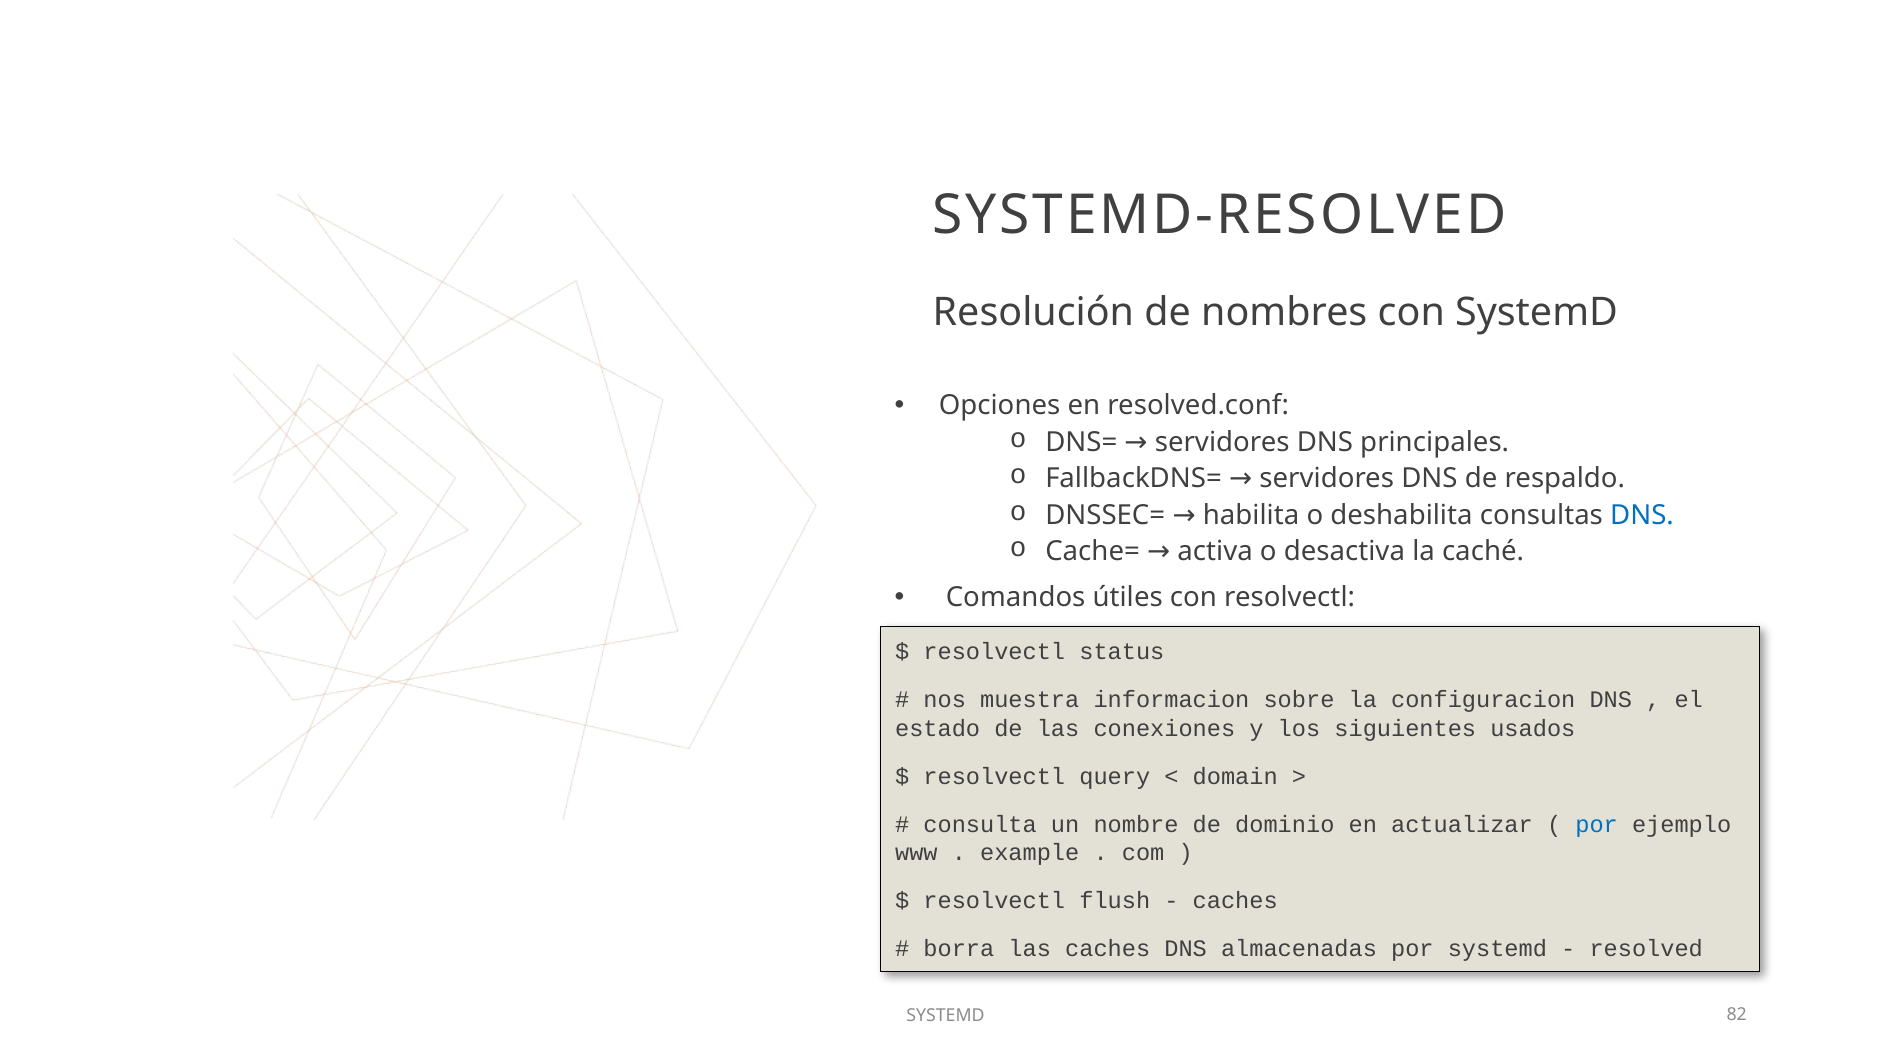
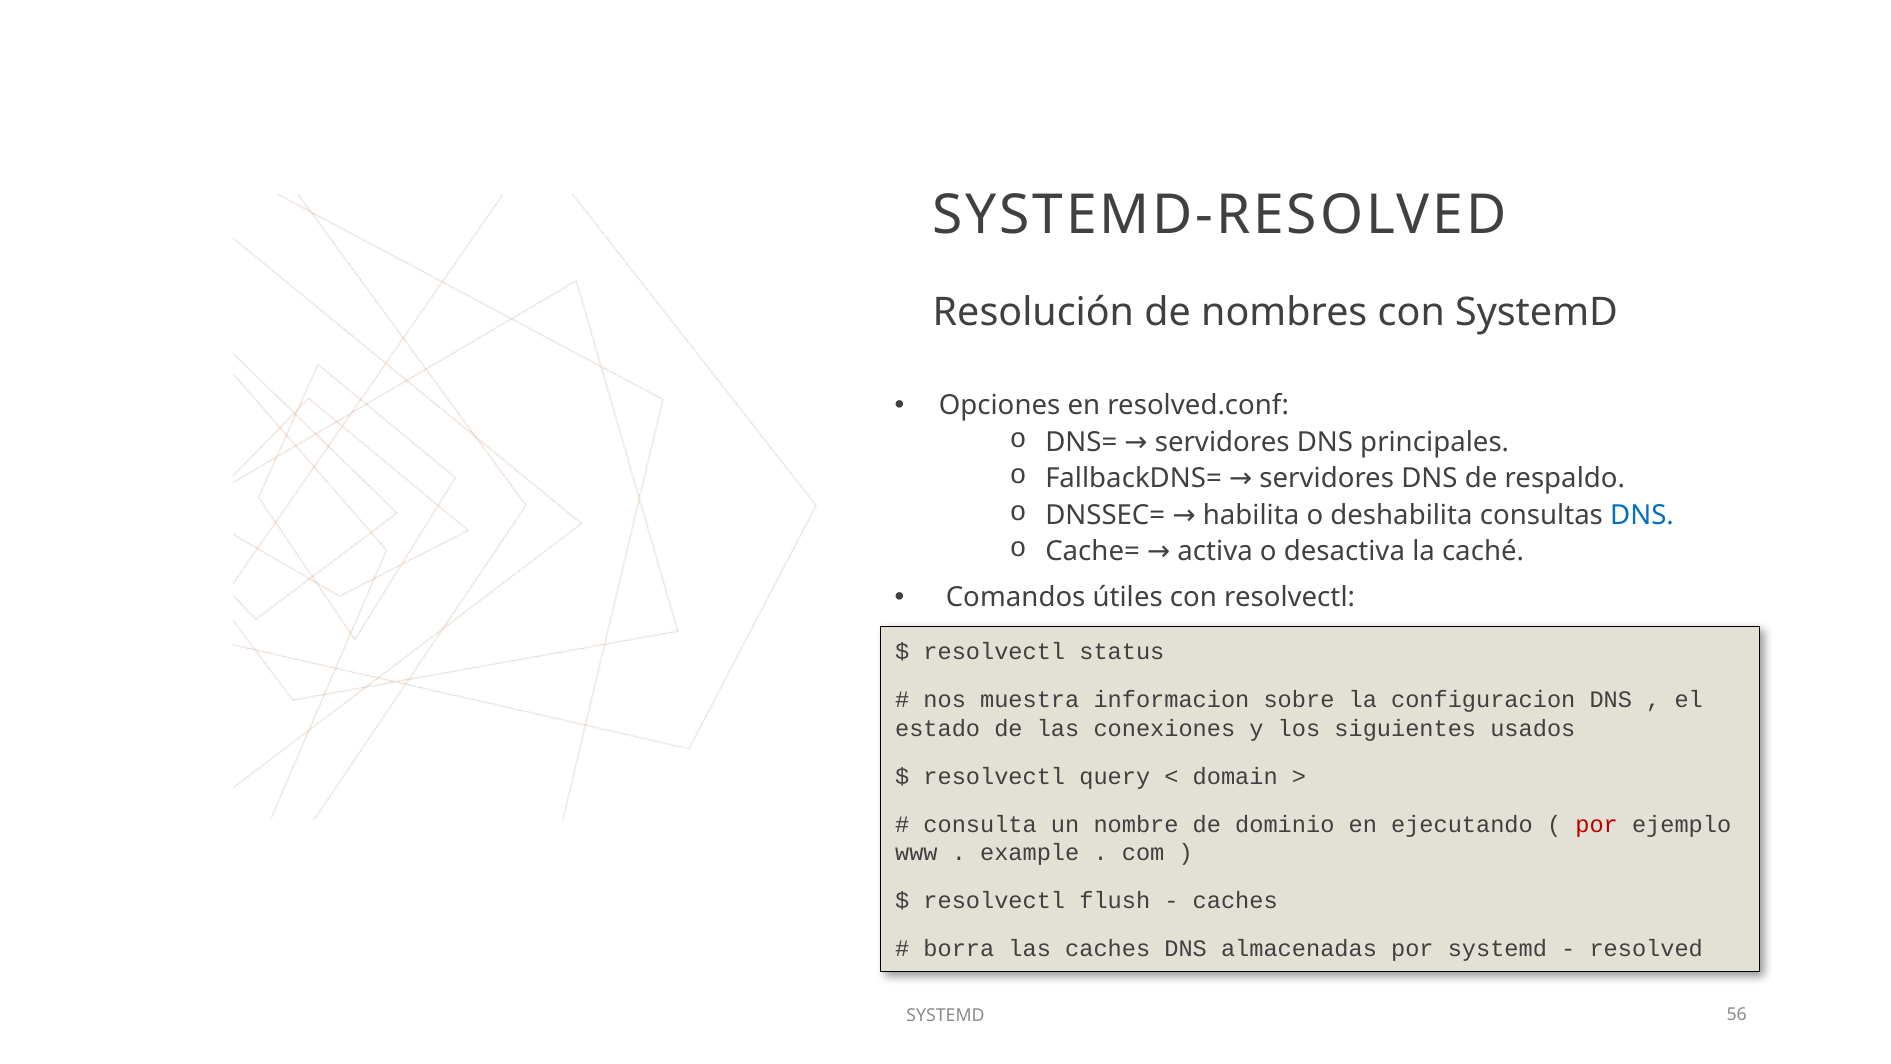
actualizar: actualizar -> ejecutando (1462, 824)
por colour: blue -> red (1597, 824)
82: 82 -> 56 (1737, 1014)
